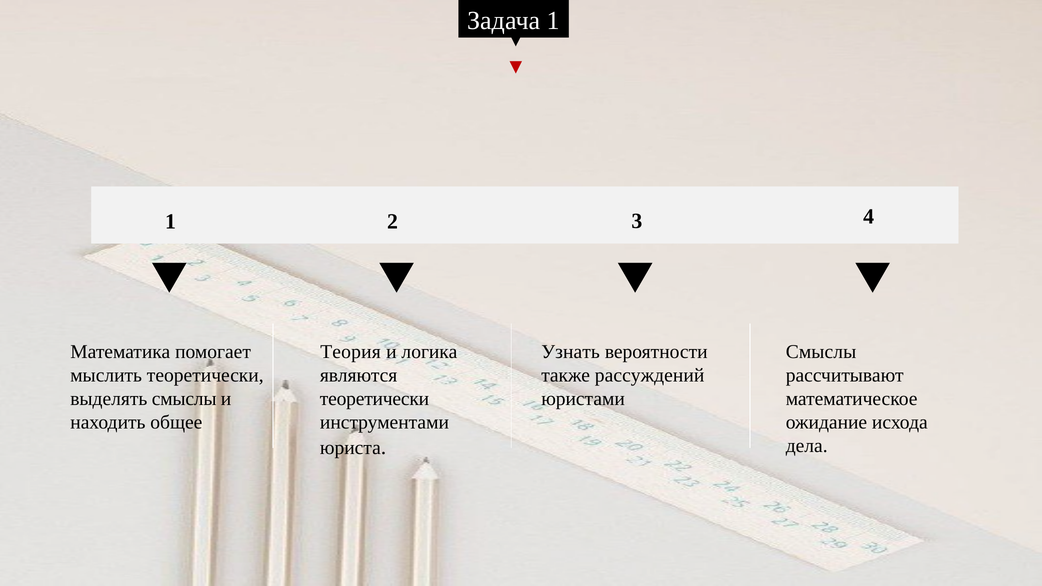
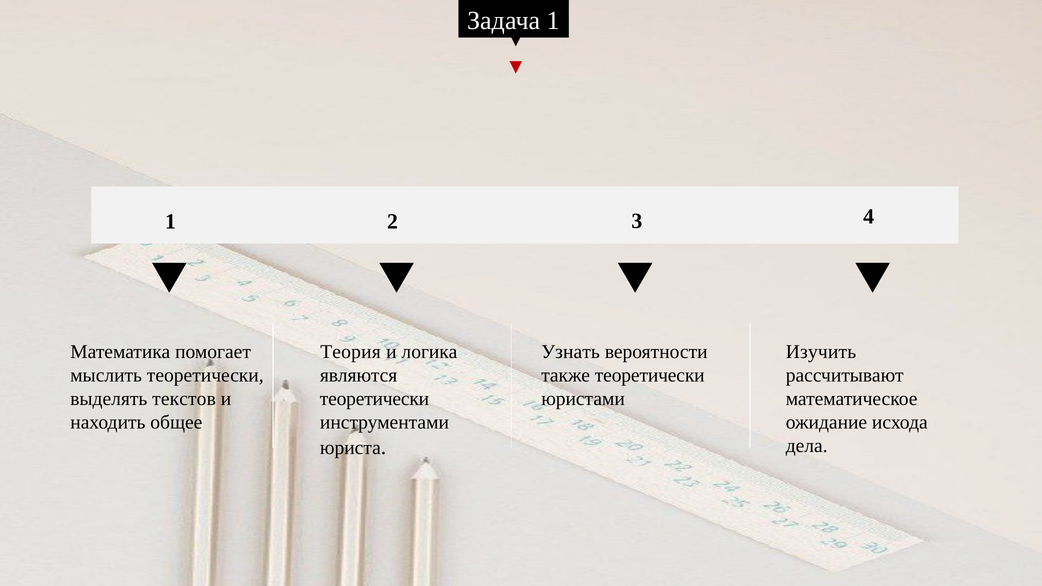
Смыслы: Смыслы -> Изучить (821, 352)
также рассуждений: рассуждений -> теоретически (650, 375)
выделять смыслы: смыслы -> текстов (184, 399)
